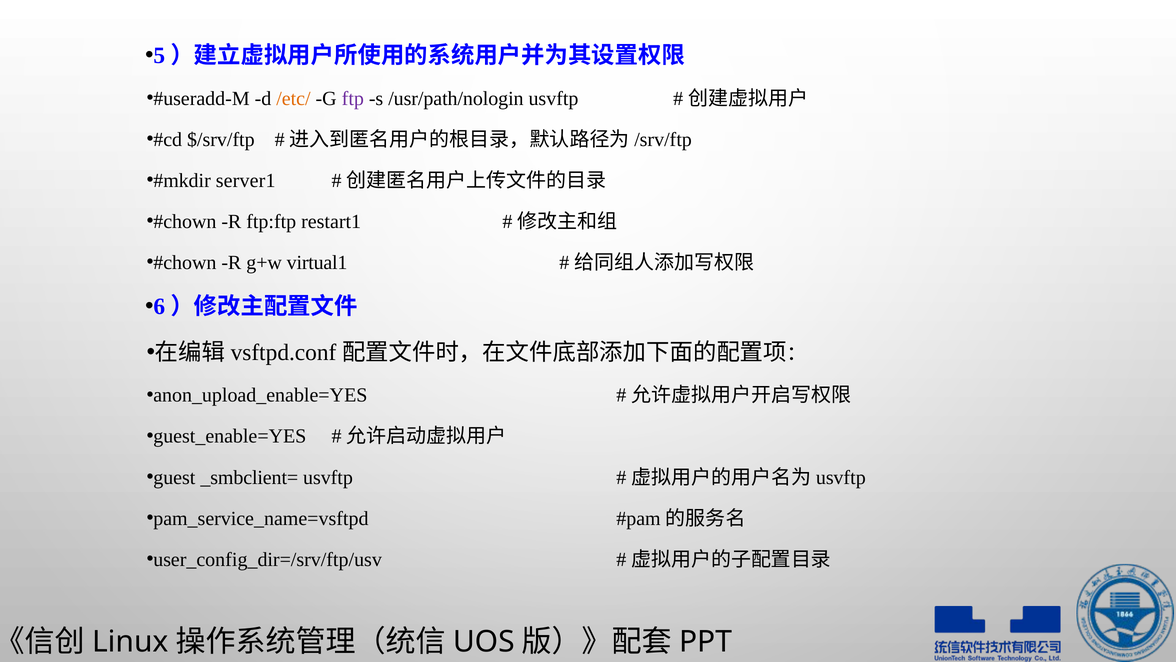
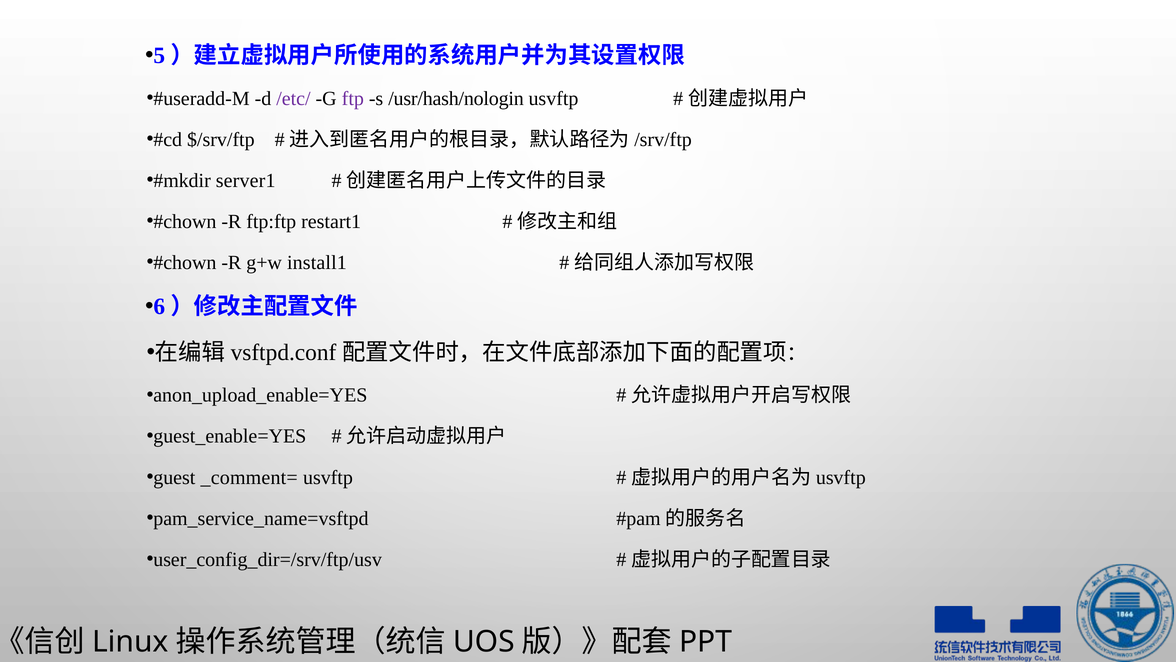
/etc/ colour: orange -> purple (293, 98)
/usr/path/nologin: /usr/path/nologin -> /usr/hash/nologin (456, 98)
virtual1: virtual1 -> install1 (317, 262)
_smbclient=: _smbclient= -> _comment= (249, 477)
